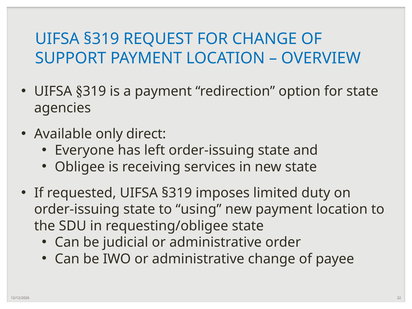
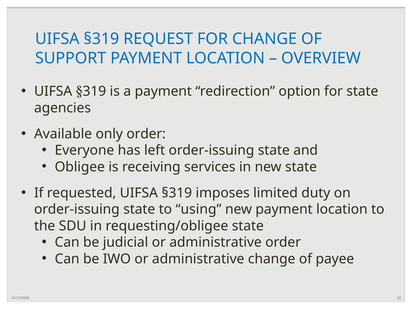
only direct: direct -> order (146, 134)
